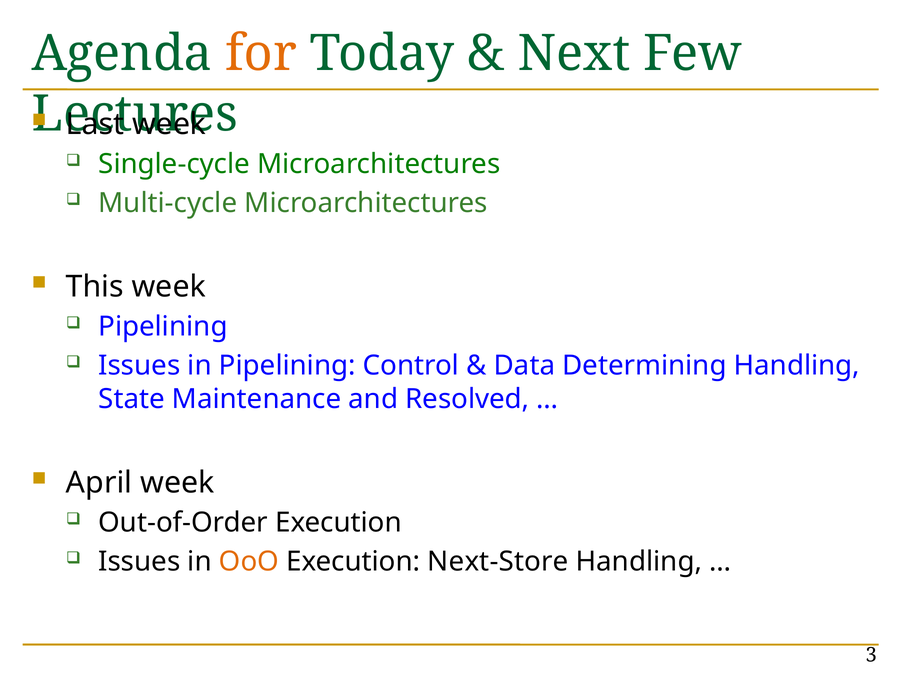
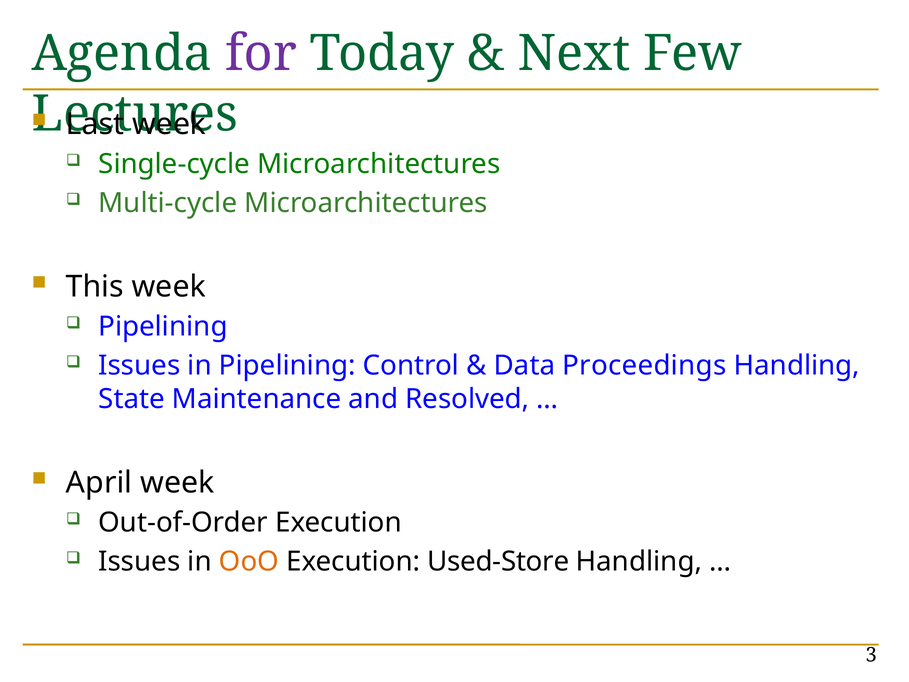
for colour: orange -> purple (261, 54)
Determining: Determining -> Proceedings (644, 366)
Next-Store: Next-Store -> Used-Store (498, 561)
